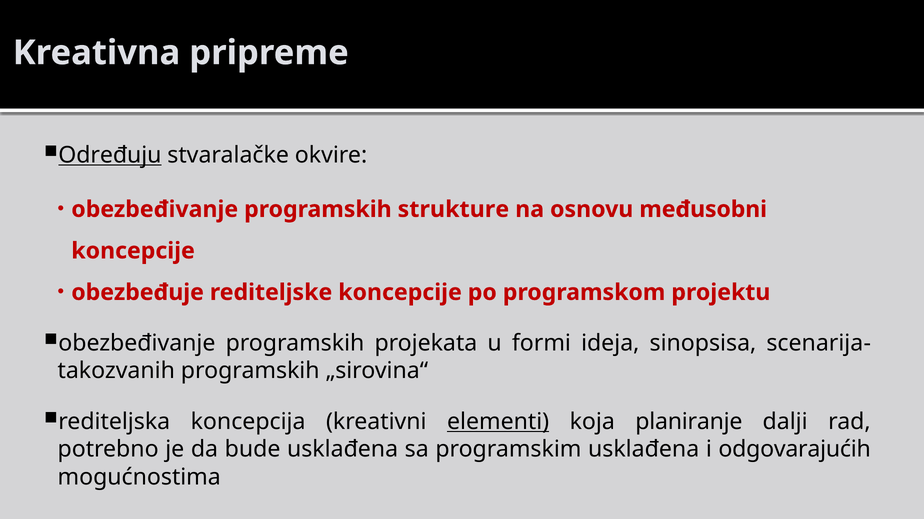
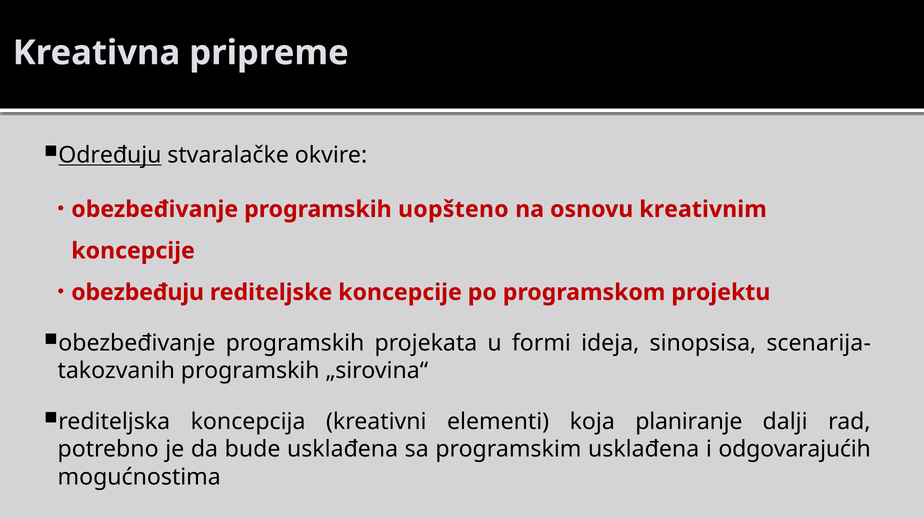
strukture: strukture -> uopšteno (453, 210)
međusobni: međusobni -> kreativnim (703, 210)
obezbeđuje: obezbeđuje -> obezbeđuju (138, 293)
elementi underline: present -> none (498, 422)
